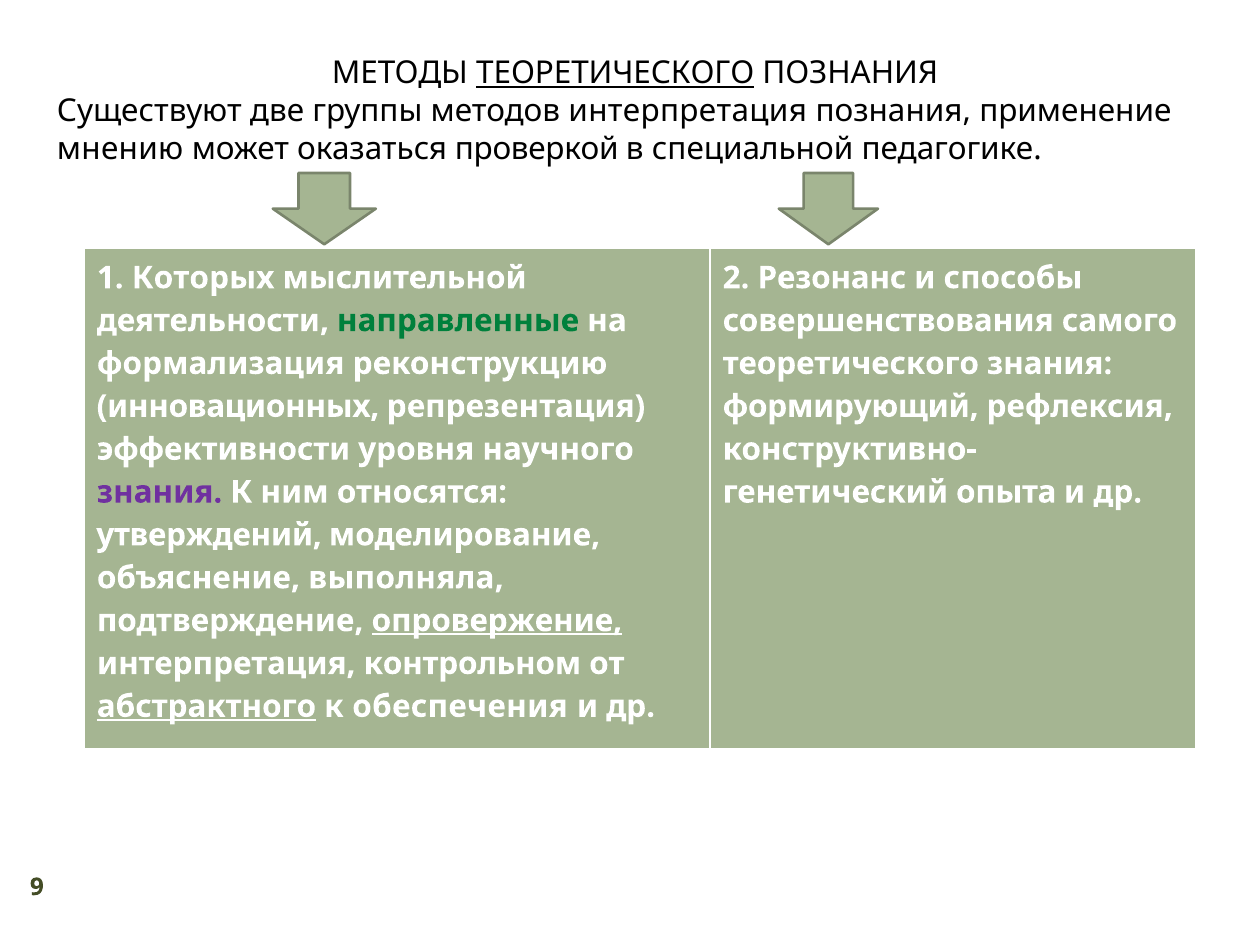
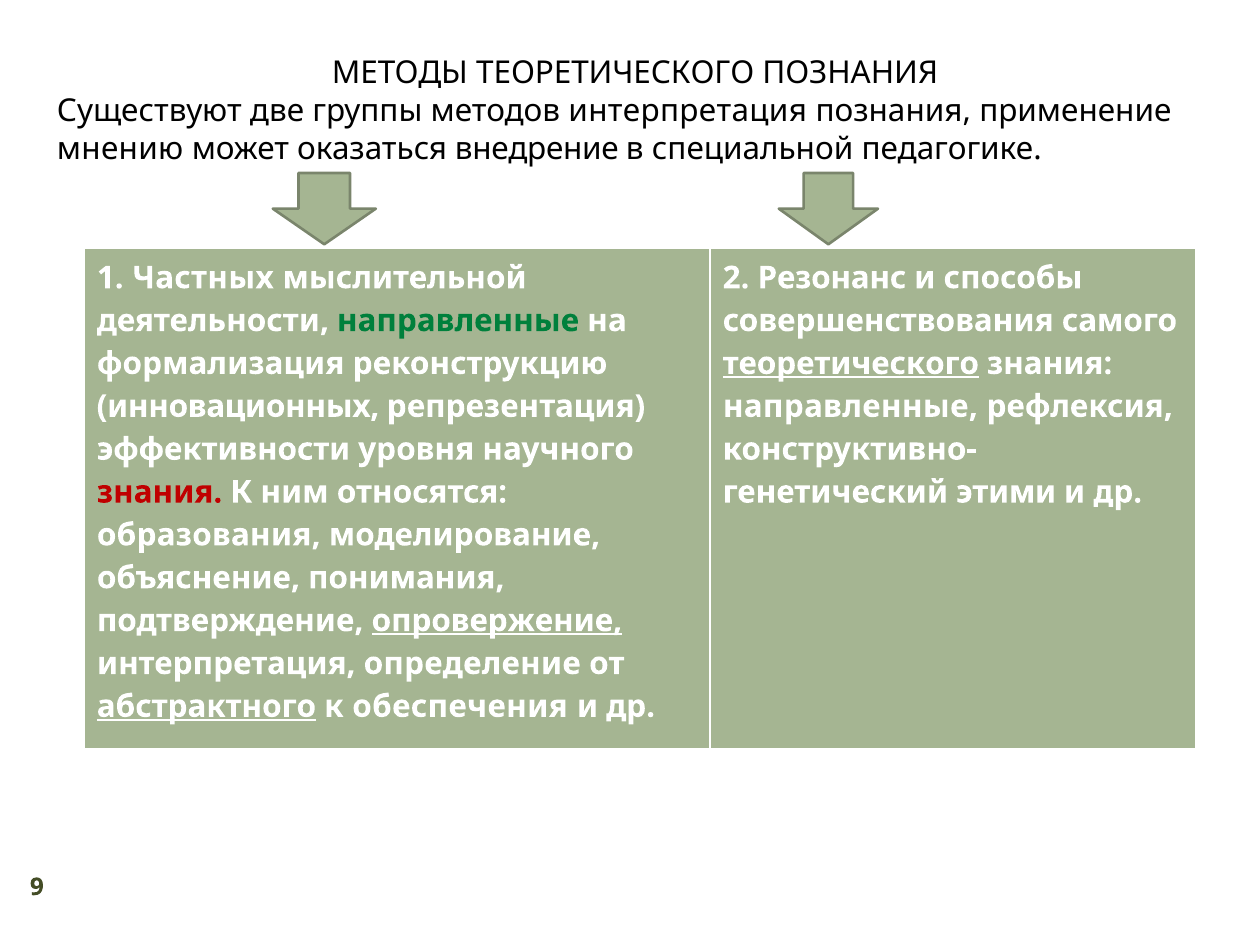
ТЕОРЕТИЧЕСКОГО underline: present -> none (615, 73)
проверкой: проверкой -> внедрение (537, 149)
Которых: Которых -> Частных (203, 278)
теоретического underline: none -> present (851, 364)
формирующий: формирующий -> направленные (850, 406)
знания colour: purple -> red (160, 492)
опыта: опыта -> этими (1006, 492)
утверждений: утверждений -> образования (209, 535)
выполняла: выполняла -> понимания (406, 578)
контрольном: контрольном -> определение (472, 664)
